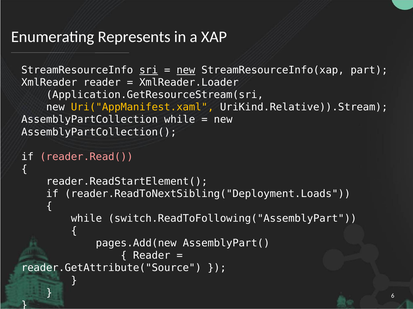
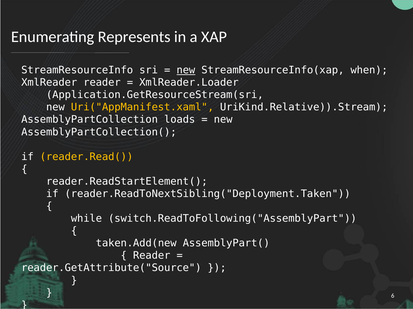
sri underline: present -> none (149, 70)
part: part -> when (369, 70)
AssemblyPartCollection while: while -> loads (180, 120)
reader.Read( colour: pink -> yellow (86, 157)
reader.ReadToNextSibling("Deployment.Loads: reader.ReadToNextSibling("Deployment.Loads -> reader.ReadToNextSibling("Deployment.Taken (208, 194)
pages.Add(new: pages.Add(new -> taken.Add(new (136, 244)
